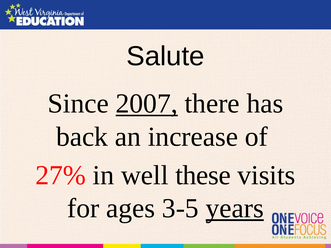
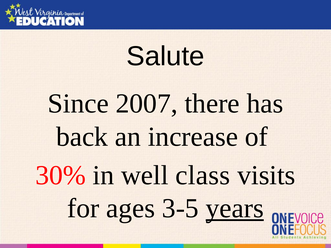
2007 underline: present -> none (147, 104)
27%: 27% -> 30% (61, 175)
these: these -> class (203, 175)
